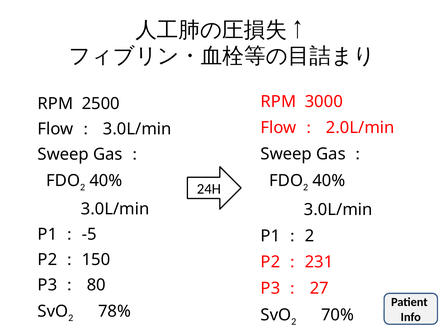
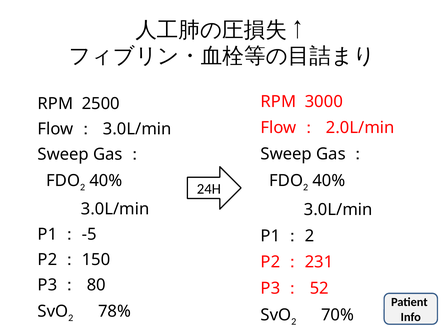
27: 27 -> 52 (319, 288)
